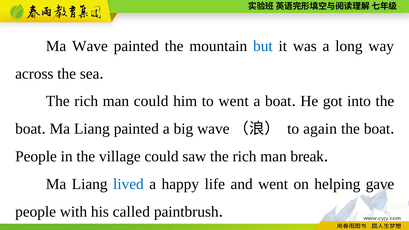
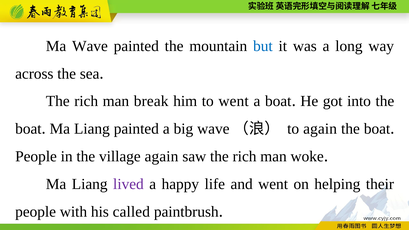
man could: could -> break (151, 101)
village could: could -> again (161, 156)
break: break -> woke (307, 156)
lived colour: blue -> purple (128, 184)
gave: gave -> their (380, 184)
